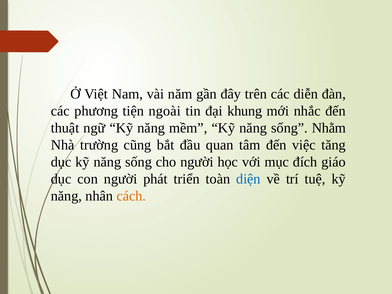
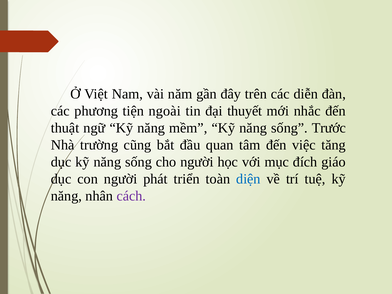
khung: khung -> thuyết (245, 111)
Nhằm: Nhằm -> Trước (329, 128)
cách colour: orange -> purple (131, 196)
